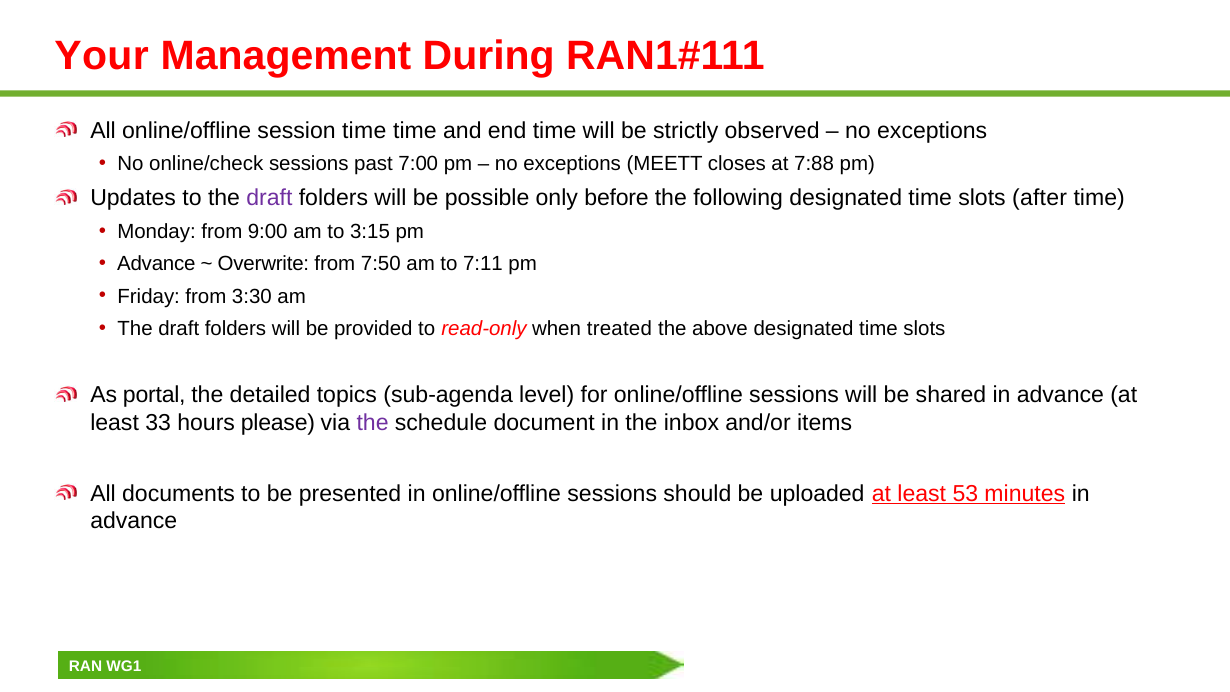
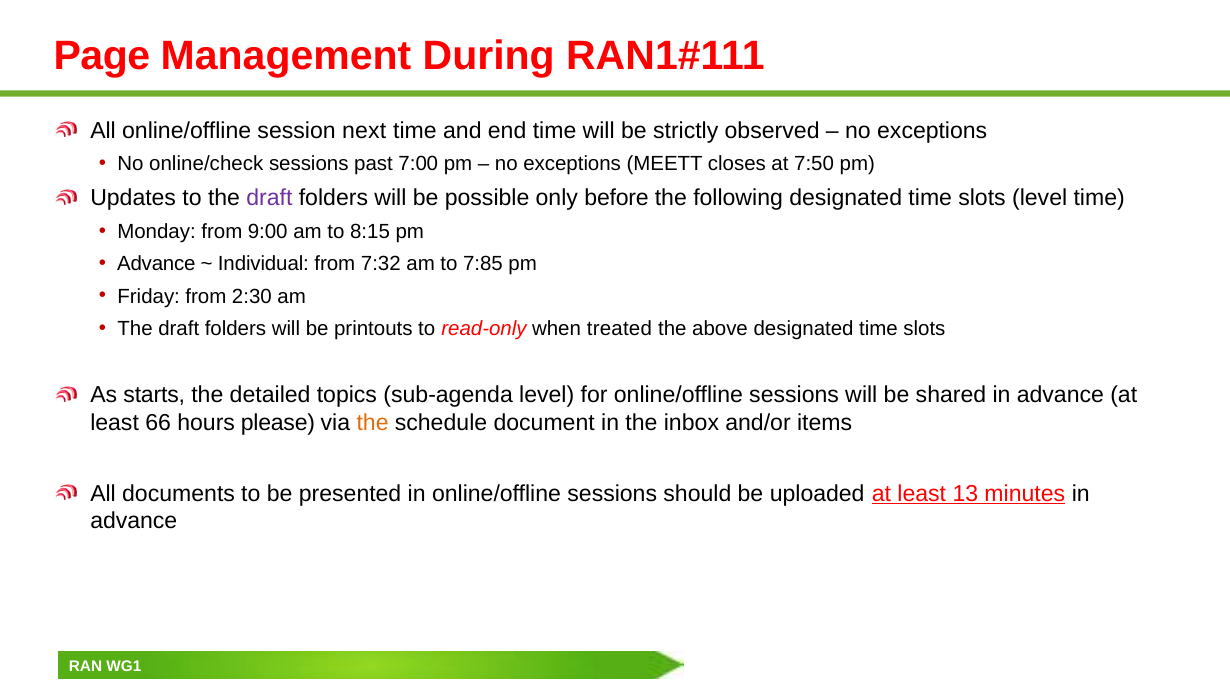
Your: Your -> Page (102, 56)
session time: time -> next (364, 130)
7:88: 7:88 -> 7:50 (814, 164)
slots after: after -> level (1040, 198)
3:15: 3:15 -> 8:15 (370, 232)
Overwrite: Overwrite -> Individual (263, 264)
7:50: 7:50 -> 7:32 (381, 264)
7:11: 7:11 -> 7:85 (483, 264)
3:30: 3:30 -> 2:30 (252, 296)
provided: provided -> printouts (373, 329)
portal: portal -> starts (154, 395)
33: 33 -> 66 (158, 423)
the colour: purple -> orange (373, 423)
53: 53 -> 13 (965, 493)
